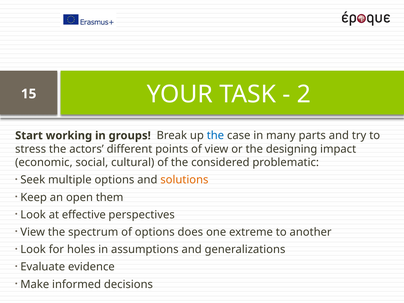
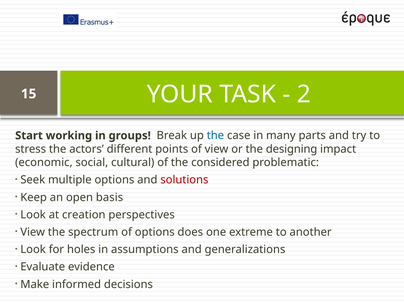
solutions colour: orange -> red (184, 180)
them: them -> basis (110, 197)
effective: effective -> creation (84, 215)
